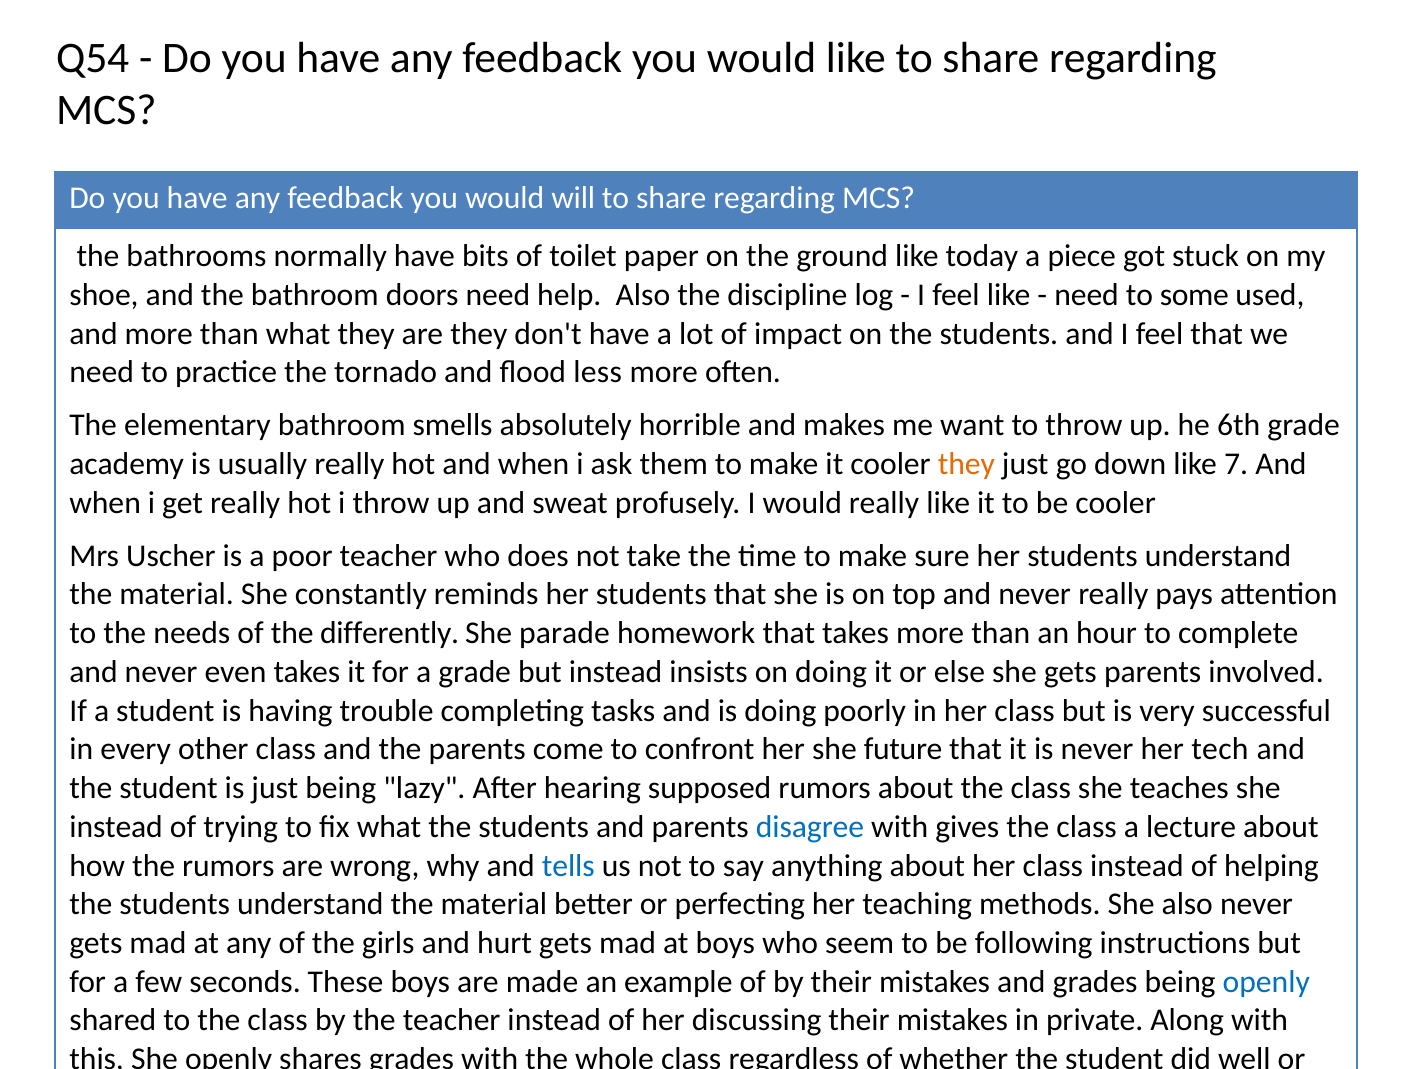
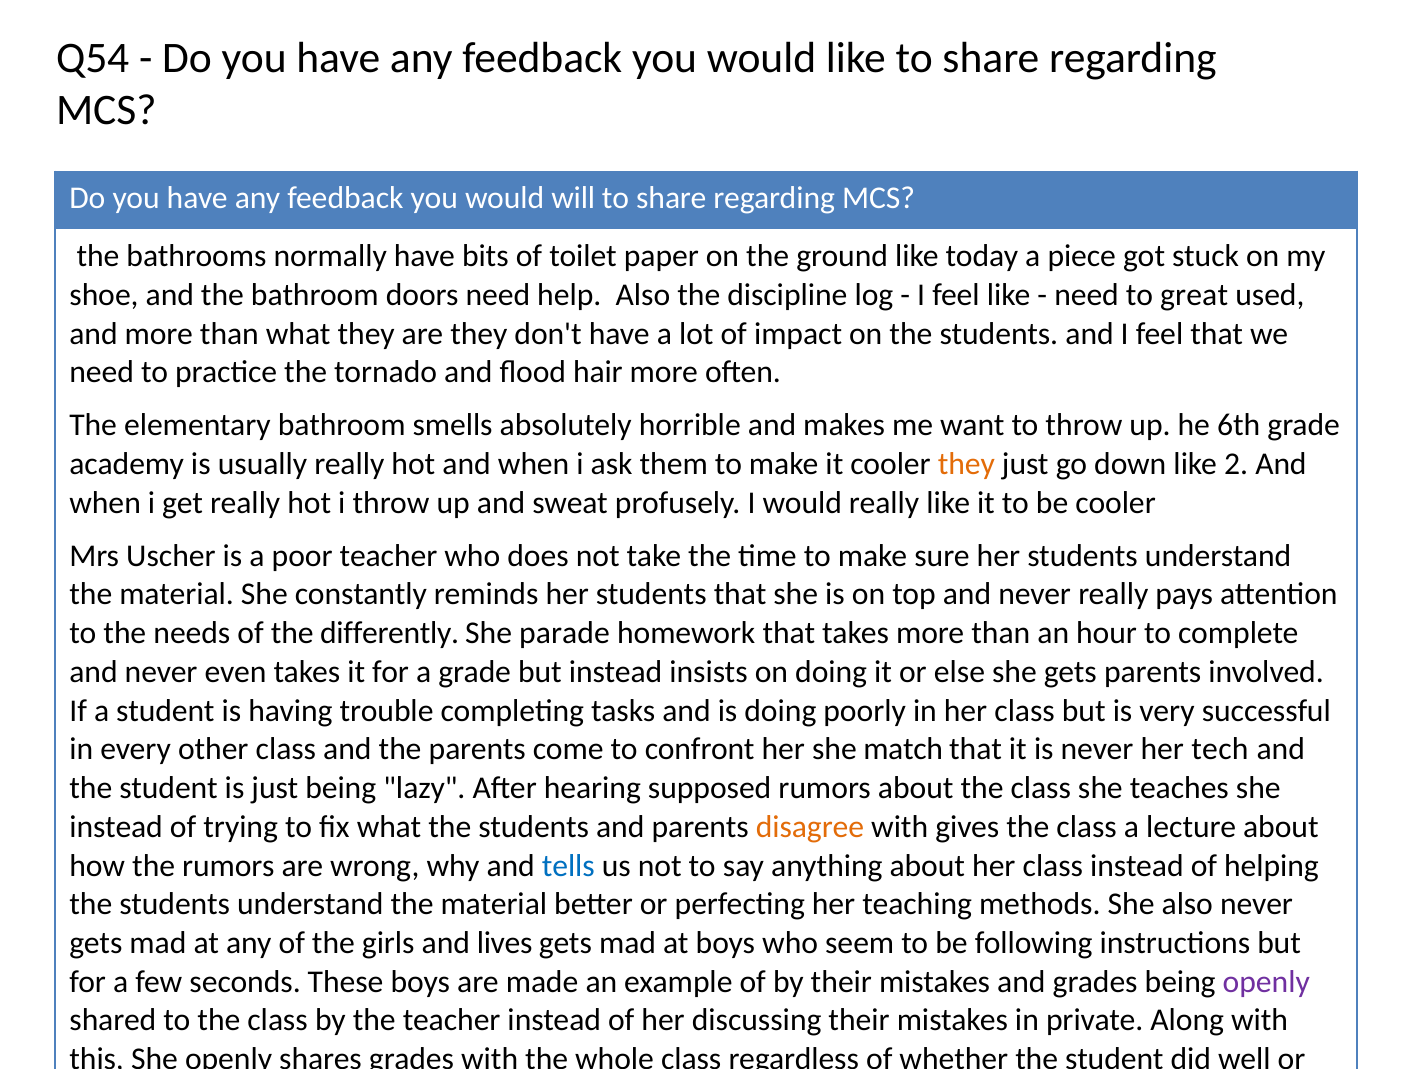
some: some -> great (1194, 295)
less: less -> hair (598, 372)
7: 7 -> 2 (1236, 464)
future: future -> match (903, 750)
disagree colour: blue -> orange (810, 827)
hurt: hurt -> lives (505, 943)
openly colour: blue -> purple (1266, 982)
